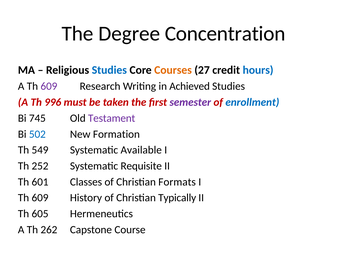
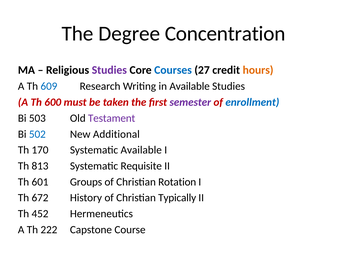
Studies colour: blue -> purple (109, 70)
Courses colour: orange -> blue (173, 70)
hours colour: blue -> orange (258, 70)
609 colour: purple -> blue (49, 86)
in Achieved: Achieved -> Available (190, 86)
996: 996 -> 600 (53, 102)
745: 745 -> 503 (37, 118)
Formation: Formation -> Additional (116, 134)
549: 549 -> 170 (40, 150)
252: 252 -> 813 (40, 166)
Classes: Classes -> Groups (86, 182)
Formats: Formats -> Rotation (177, 182)
609: 609 -> 672 (40, 198)
605: 605 -> 452 (40, 214)
262: 262 -> 222 (49, 230)
